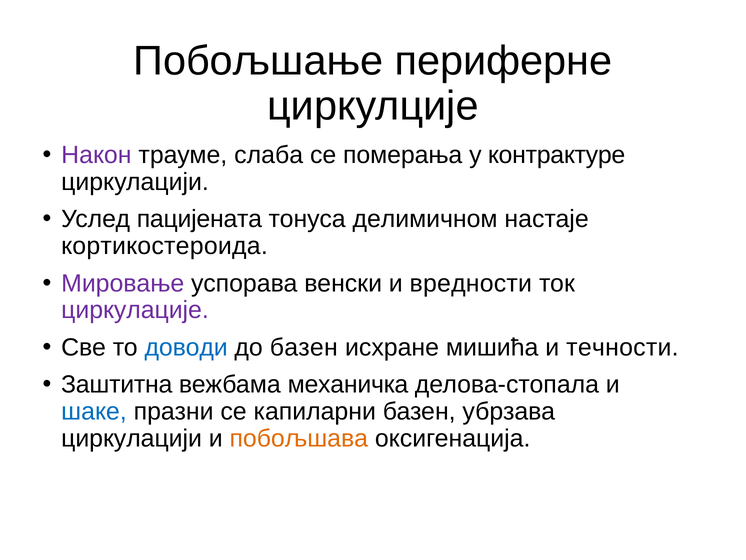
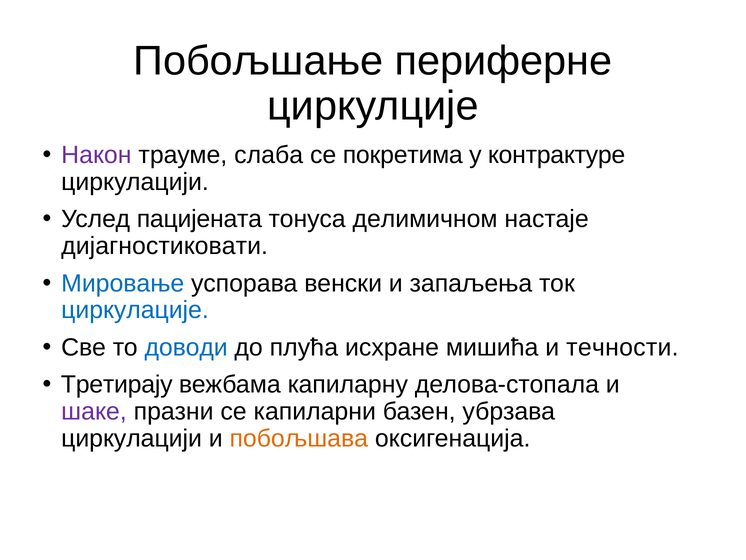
померања: померања -> покретима (403, 155)
кортикостероида: кортикостероида -> дијагностиковати (165, 246)
Мировање colour: purple -> blue (123, 283)
вредности: вредности -> запаљења (471, 283)
циркулације colour: purple -> blue (135, 310)
до базен: базен -> плућа (304, 347)
Заштитна: Заштитна -> Третирају (117, 384)
механичка: механичка -> капиларну (348, 384)
шаке colour: blue -> purple (94, 411)
